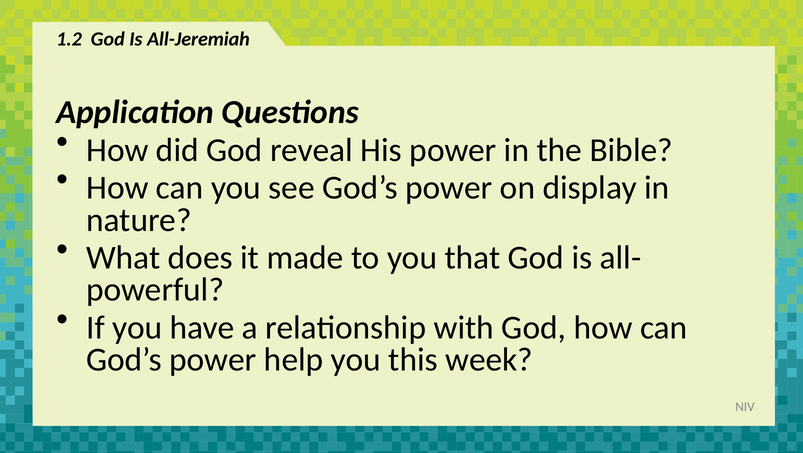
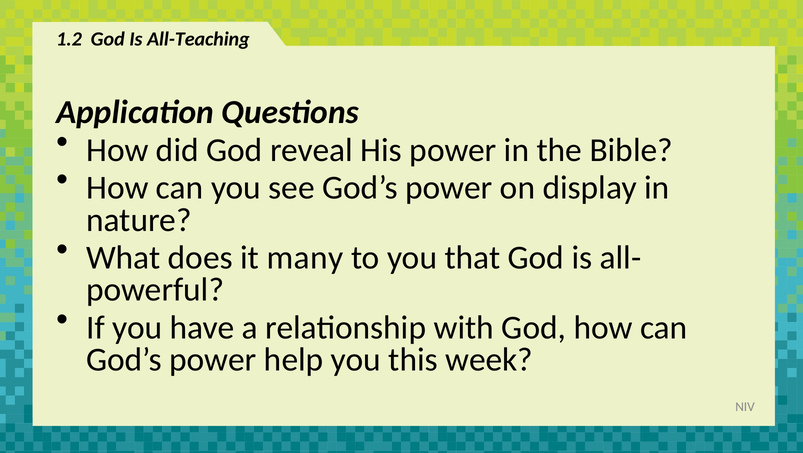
All-Jeremiah: All-Jeremiah -> All-Teaching (198, 39)
made: made -> many (305, 258)
